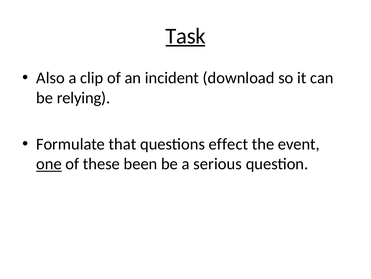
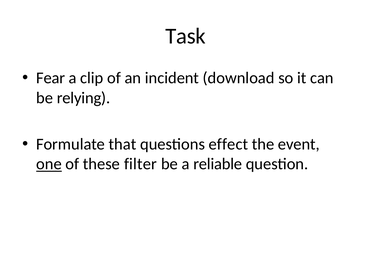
Task underline: present -> none (186, 36)
Also: Also -> Fear (51, 78)
been: been -> filter (140, 164)
serious: serious -> reliable (218, 164)
